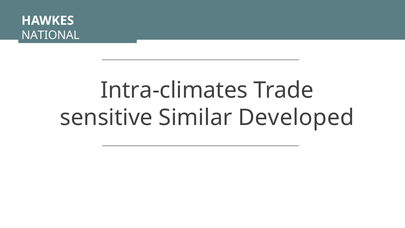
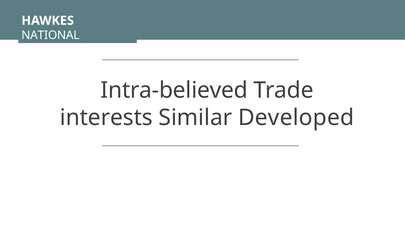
Intra-climates: Intra-climates -> Intra-believed (174, 90)
sensitive: sensitive -> interests (106, 118)
